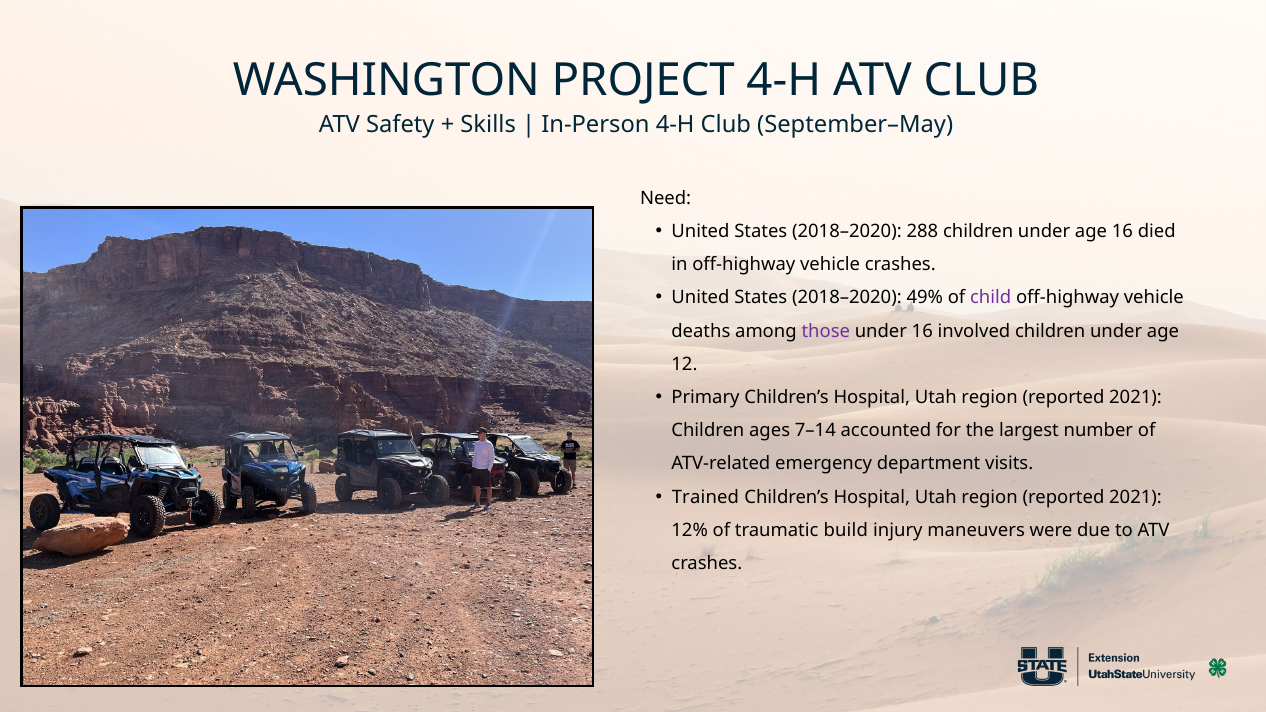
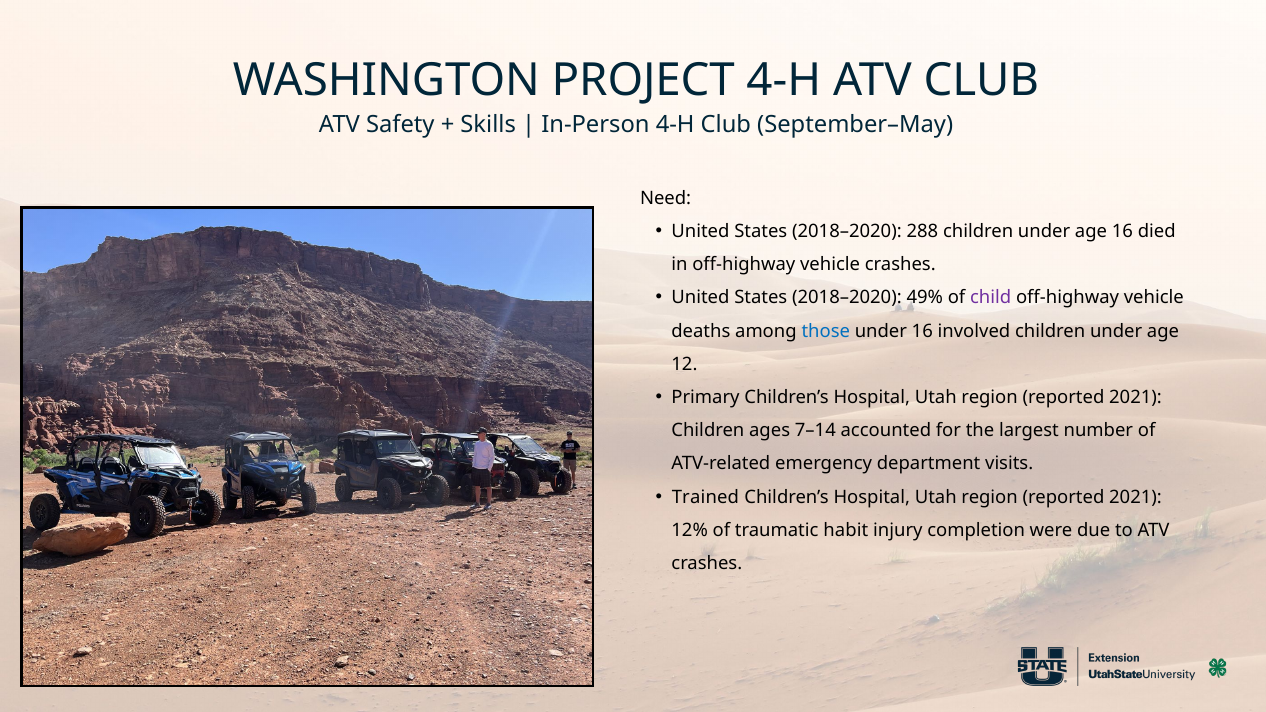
those colour: purple -> blue (826, 331)
build: build -> habit (846, 530)
maneuvers: maneuvers -> completion (976, 530)
